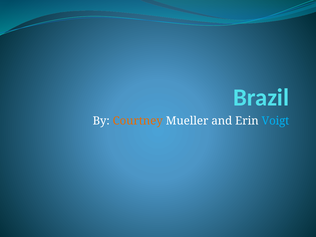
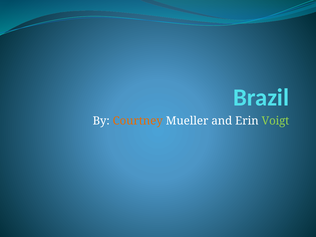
Voigt colour: light blue -> light green (275, 121)
